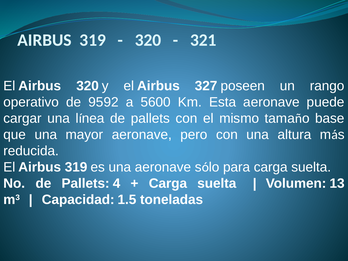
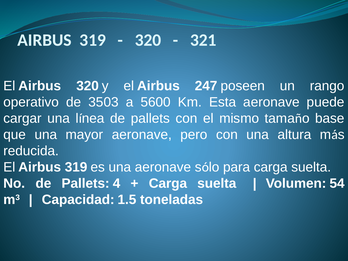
327: 327 -> 247 (206, 86)
9592: 9592 -> 3503 (104, 102)
13: 13 -> 54 (337, 183)
